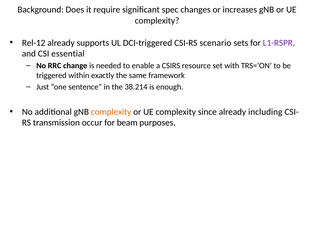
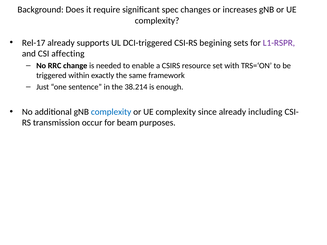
Rel-12: Rel-12 -> Rel-17 (34, 43)
scenario: scenario -> begining (215, 43)
essential: essential -> affecting (68, 54)
complexity colour: orange -> blue (111, 112)
